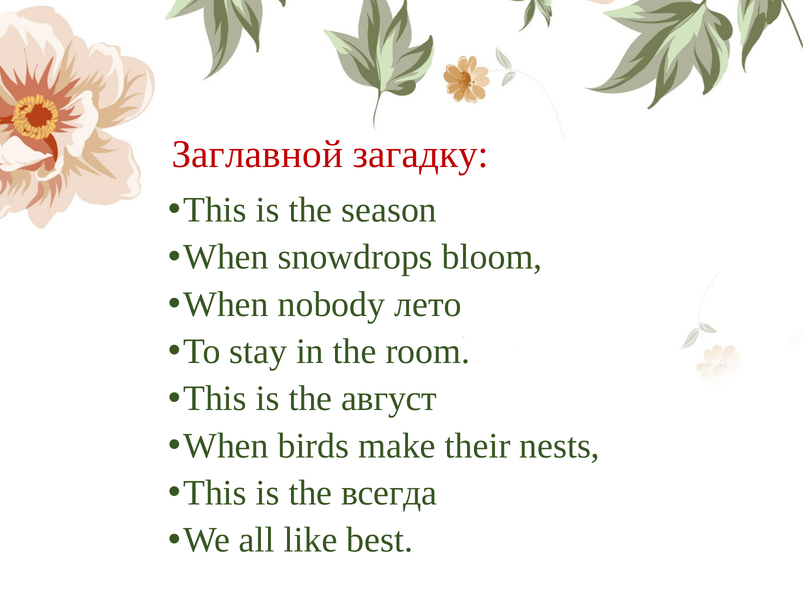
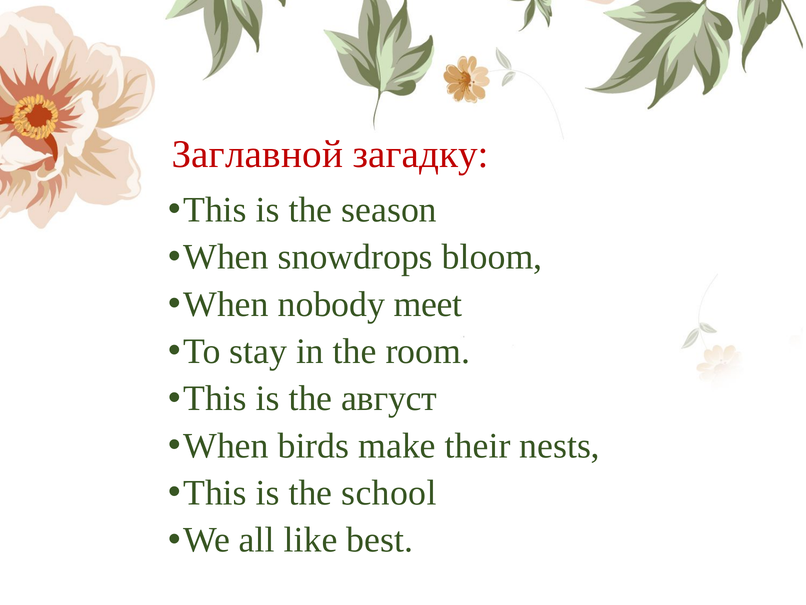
лето: лето -> meet (428, 304)
всегда: всегда -> school (389, 492)
